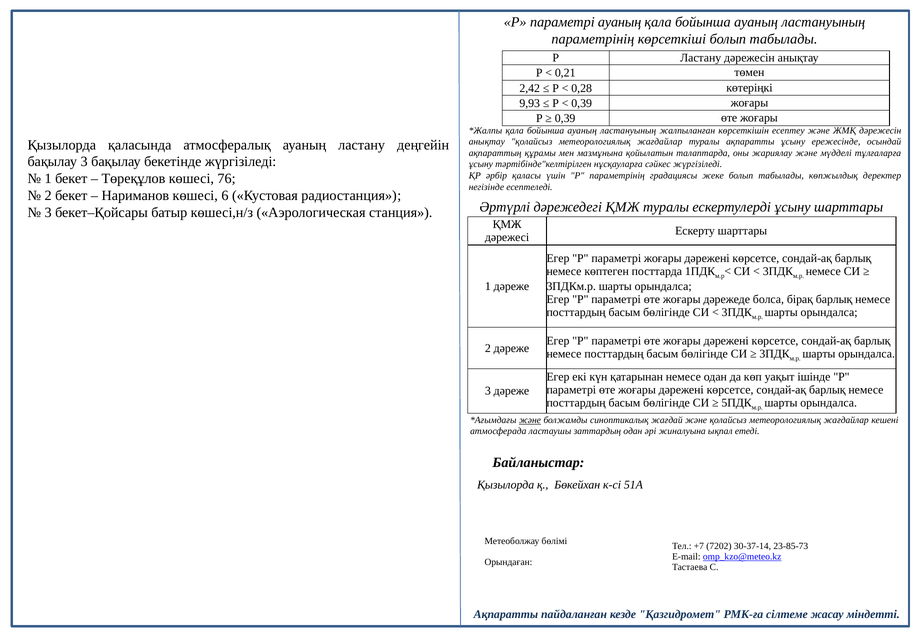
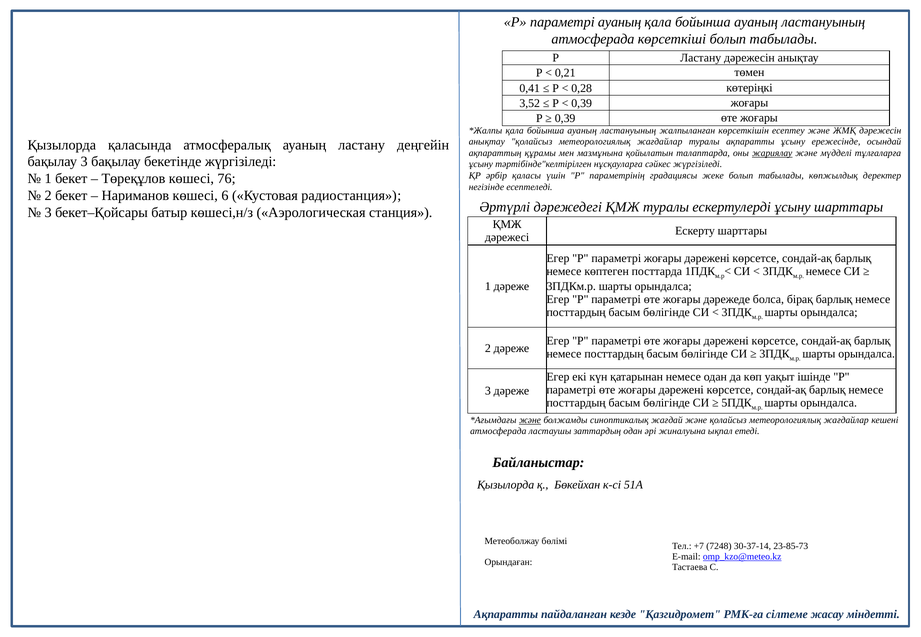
параметрінің: параметрінің -> атмосферада (593, 39)
2,42: 2,42 -> 0,41 (530, 88)
9,93: 9,93 -> 3,52 (530, 103)
жариялау underline: none -> present (772, 153)
7202: 7202 -> 7248 (719, 547)
